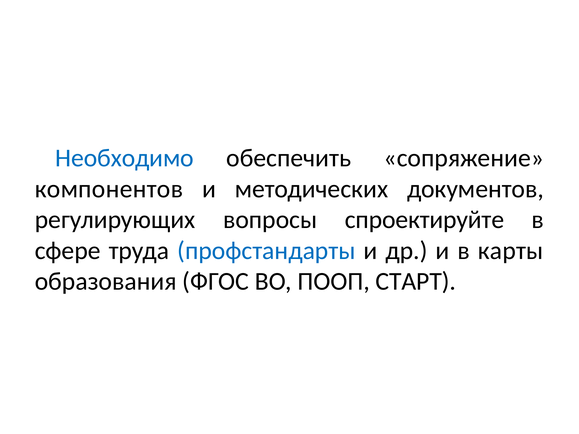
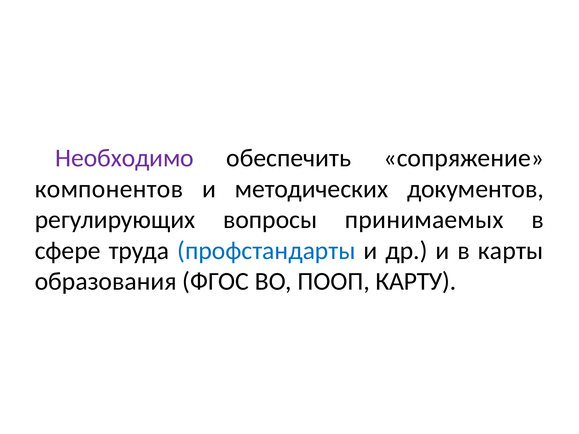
Необходимо colour: blue -> purple (125, 158)
спроектируйте: спроектируйте -> принимаемых (424, 220)
СТАРТ: СТАРТ -> КАРТУ (416, 282)
